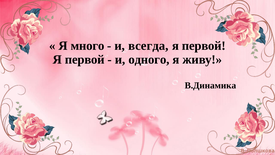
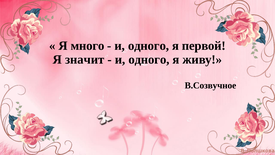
всегда: всегда -> одного (149, 46)
первой: первой -> значит (85, 59)
В.Динамика: В.Динамика -> В.Созвучное (210, 85)
